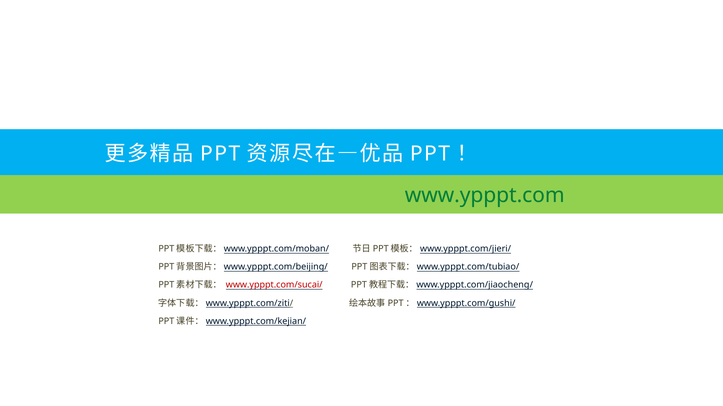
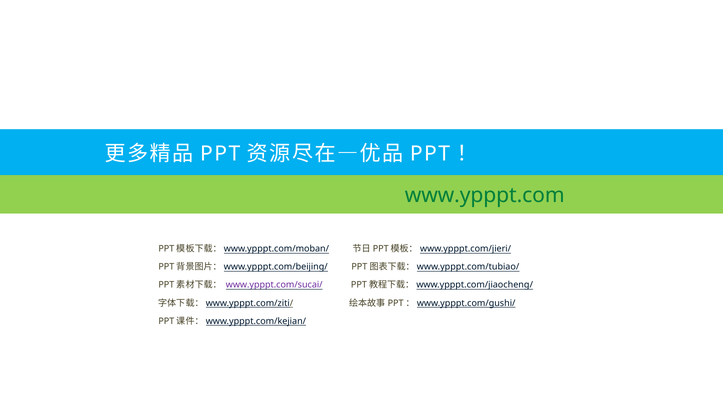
www.ypppt.com/sucai/ colour: red -> purple (274, 285)
